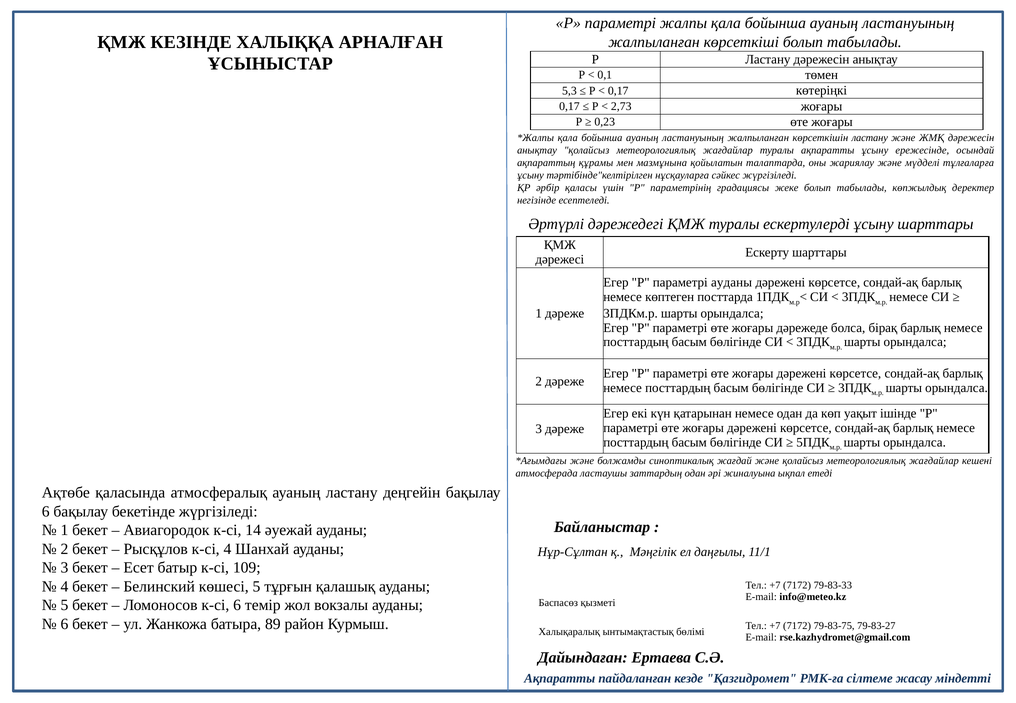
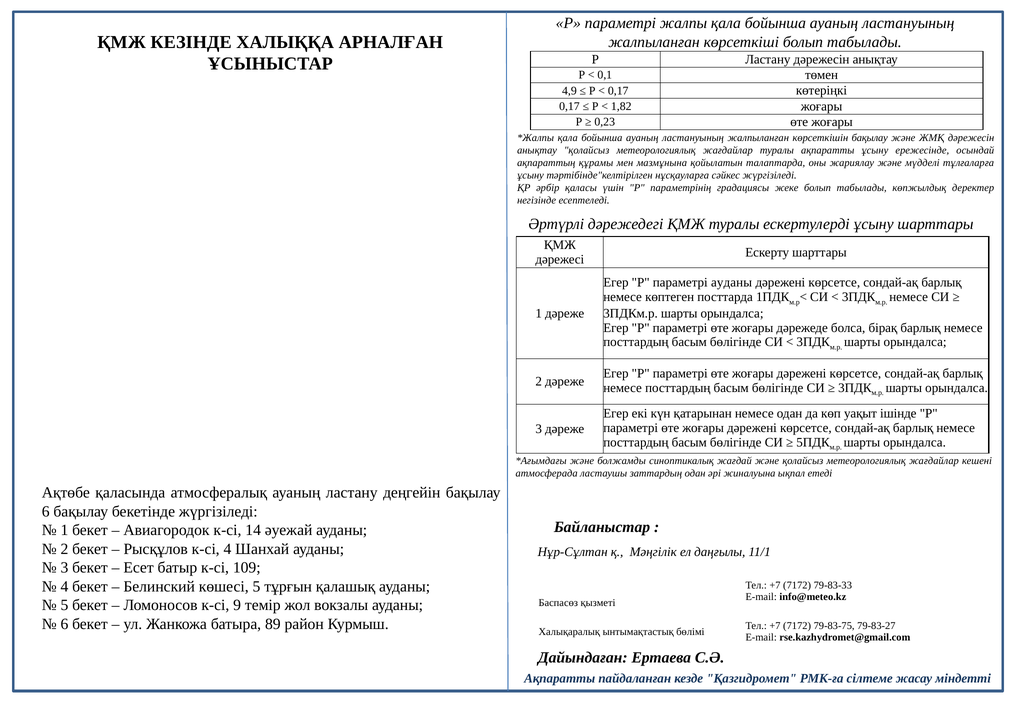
5,3: 5,3 -> 4,9 (569, 91)
2,73: 2,73 -> 1,82 (621, 106)
көрсеткішін ластану: ластану -> бақылау (870, 138)
к-сі 6: 6 -> 9 (237, 605)
